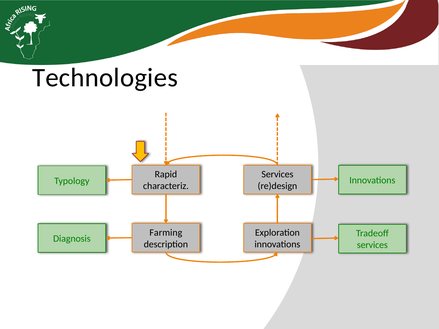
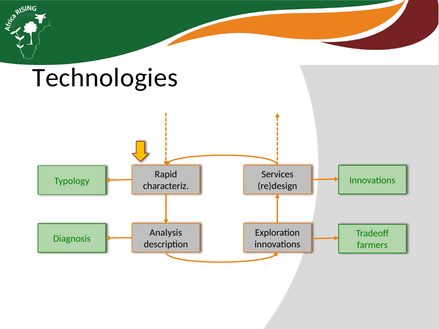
Farming: Farming -> Analysis (166, 233)
services: services -> farmers (372, 245)
